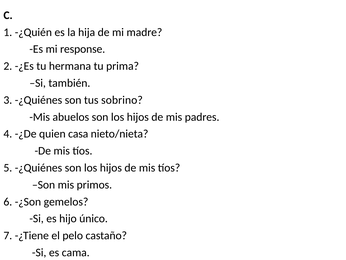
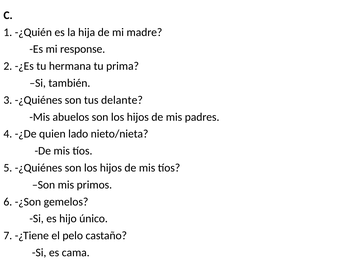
sobrino: sobrino -> delante (122, 100)
casa: casa -> lado (78, 134)
